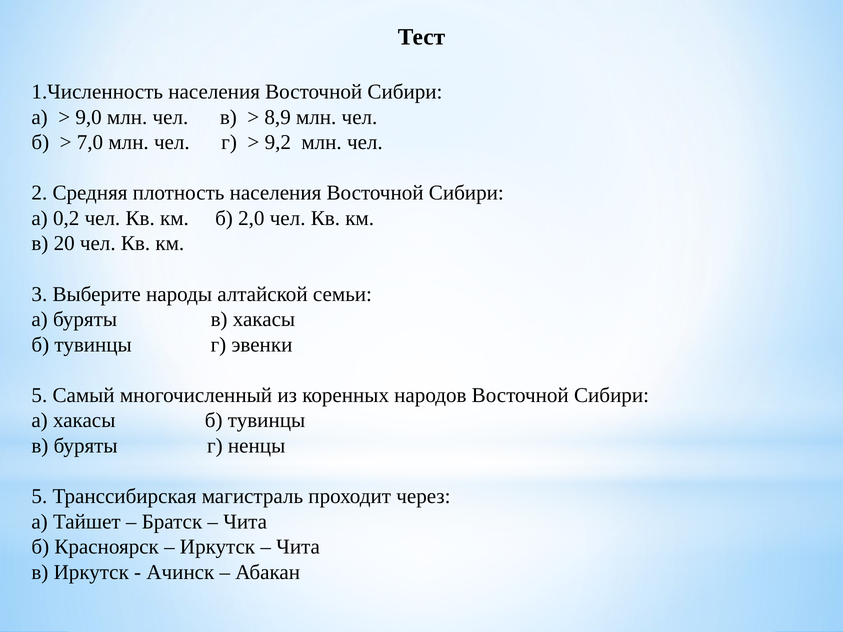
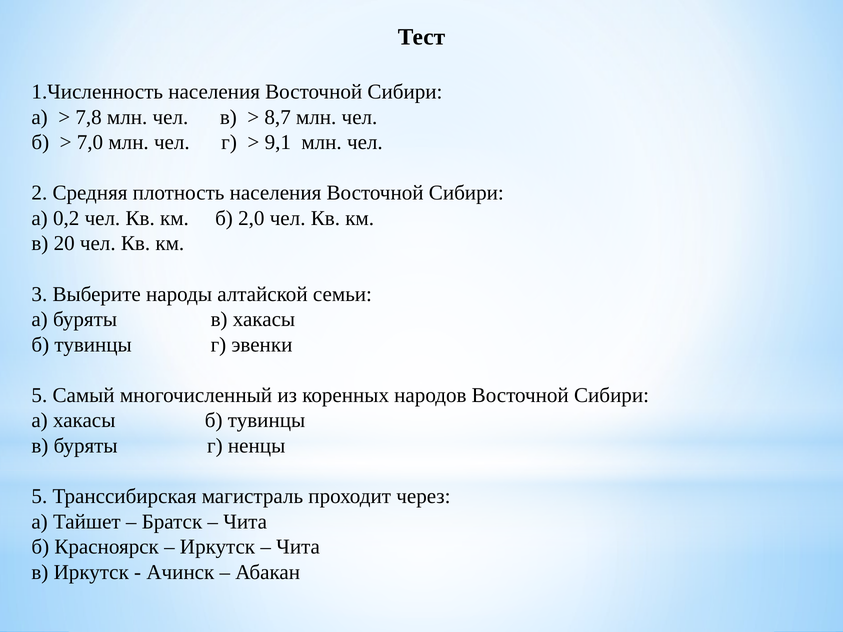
9,0: 9,0 -> 7,8 (89, 117)
8,9: 8,9 -> 8,7 (278, 117)
9,2: 9,2 -> 9,1 (278, 142)
